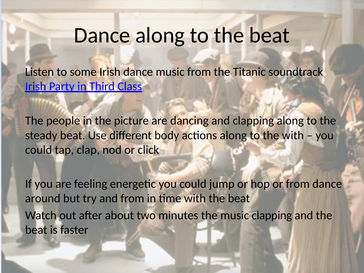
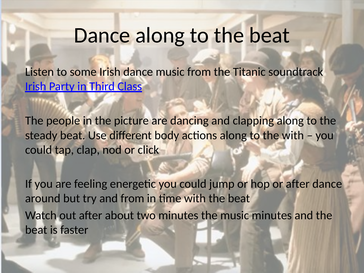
or from: from -> after (298, 184)
music clapping: clapping -> minutes (272, 215)
